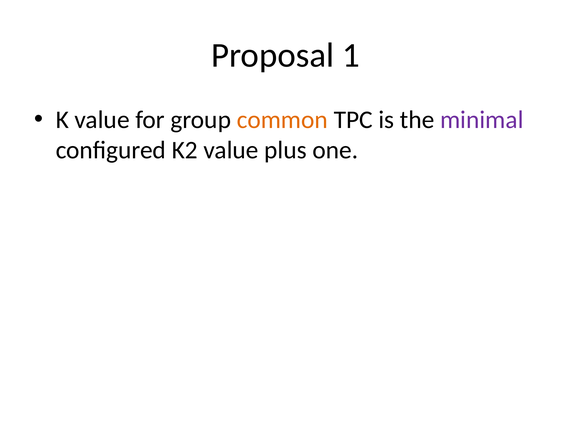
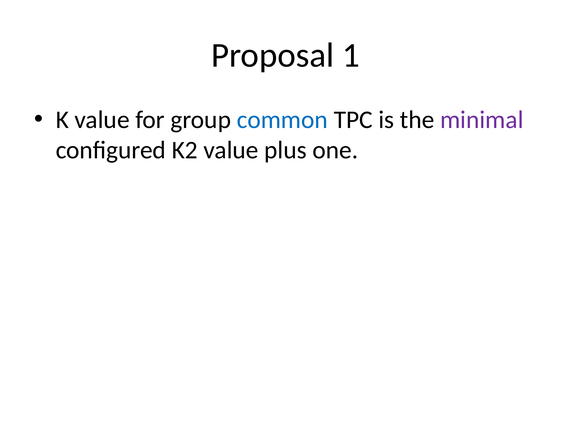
common colour: orange -> blue (282, 120)
